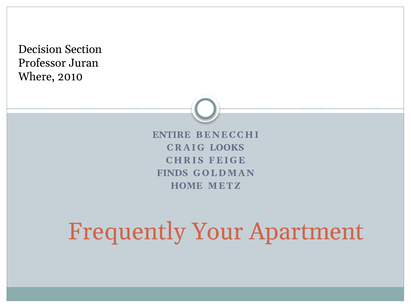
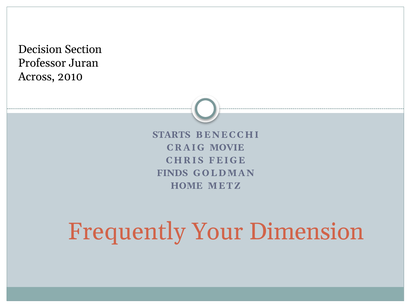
Where: Where -> Across (37, 77)
ENTIRE: ENTIRE -> STARTS (171, 135)
LOOKS: LOOKS -> MOVIE (227, 148)
Apartment: Apartment -> Dimension (307, 232)
